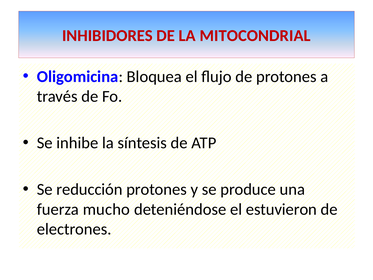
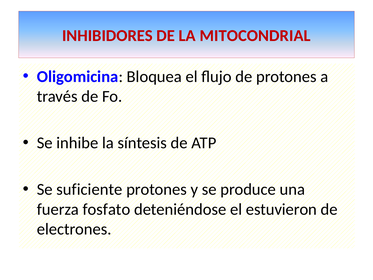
reducción: reducción -> suficiente (89, 189)
mucho: mucho -> fosfato (106, 209)
